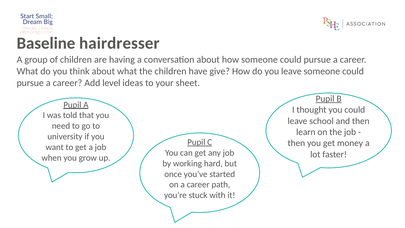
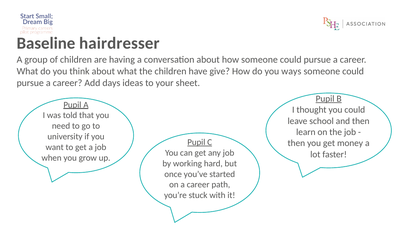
you leave: leave -> ways (291, 71)
level: level -> days (111, 83)
